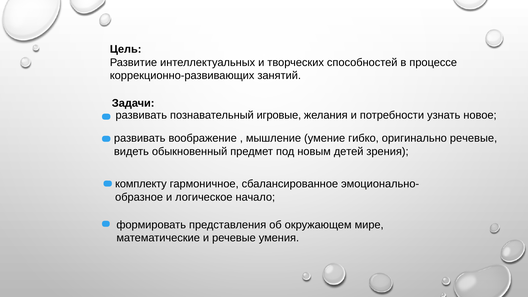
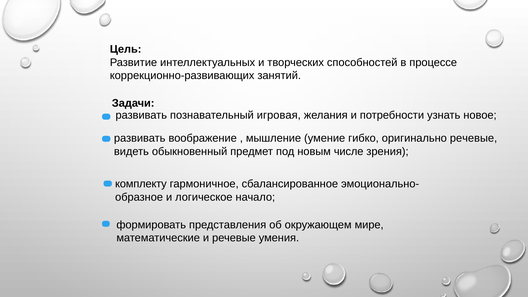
игровые: игровые -> игровая (279, 115)
детей: детей -> числе (349, 152)
